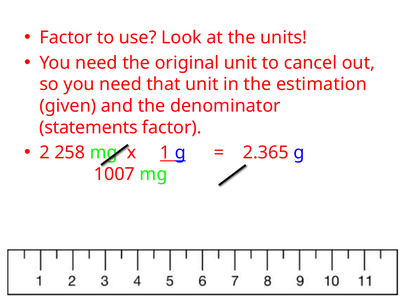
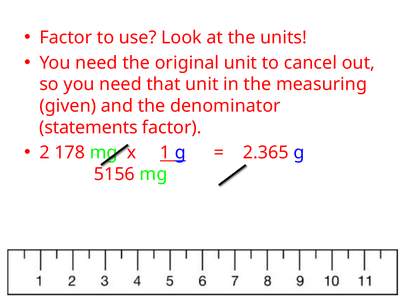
estimation: estimation -> measuring (322, 84)
258: 258 -> 178 (70, 153)
1007: 1007 -> 5156 (114, 174)
